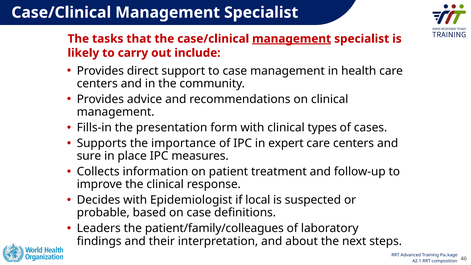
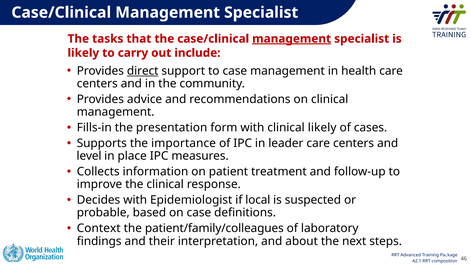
direct underline: none -> present (143, 71)
clinical types: types -> likely (322, 128)
expert: expert -> leader (286, 143)
sure: sure -> level (89, 156)
Leaders: Leaders -> Context (99, 228)
